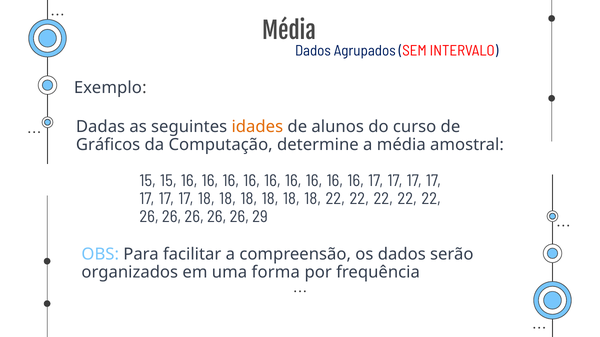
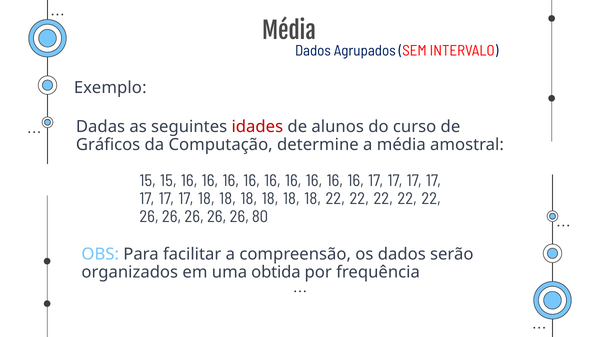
idades colour: orange -> red (257, 127)
29: 29 -> 80 (260, 217)
forma: forma -> obtida (276, 273)
